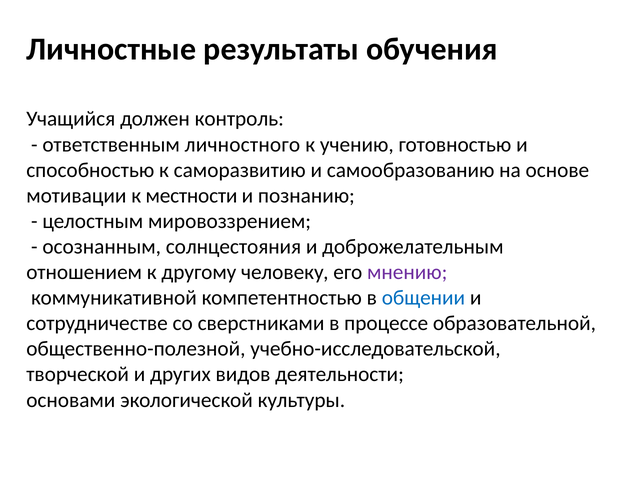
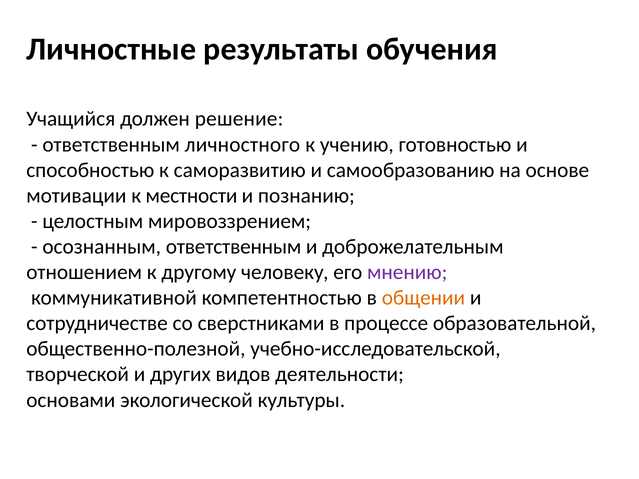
контроль: контроль -> решение (239, 119)
осознанным солнцестояния: солнцестояния -> ответственным (234, 247)
общении colour: blue -> orange (423, 298)
